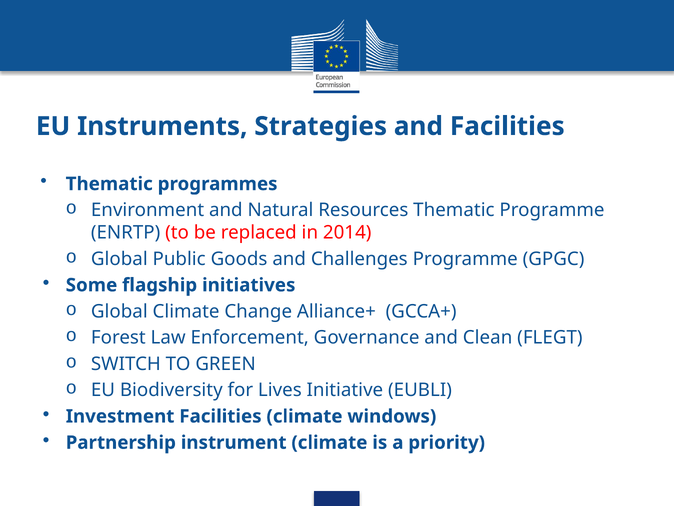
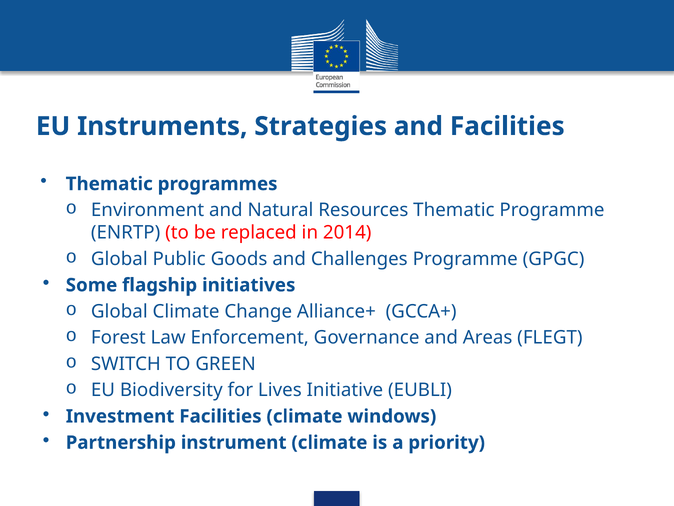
Clean: Clean -> Areas (488, 337)
